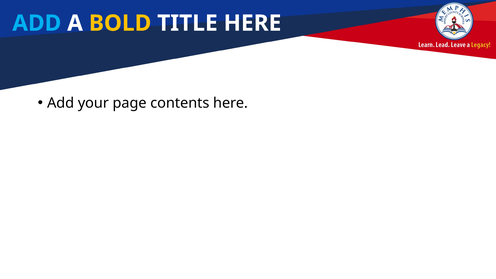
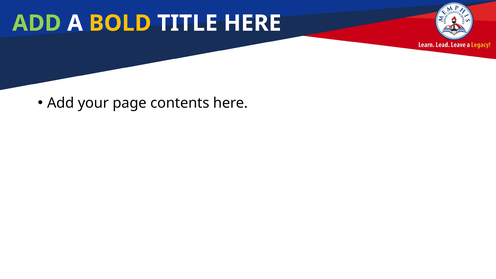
ADD colour: light blue -> light green (37, 23)
